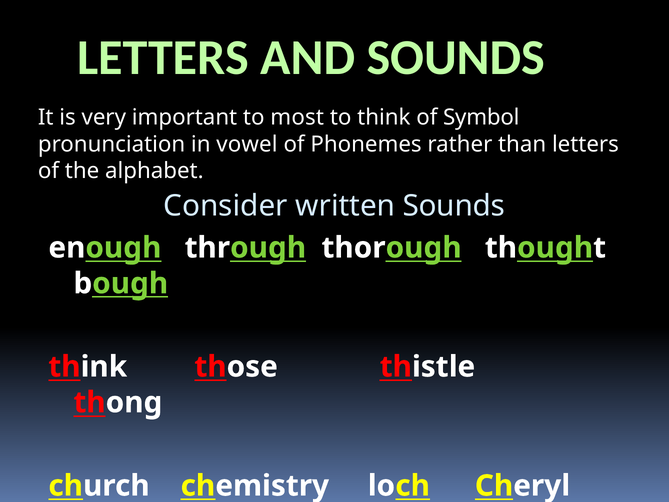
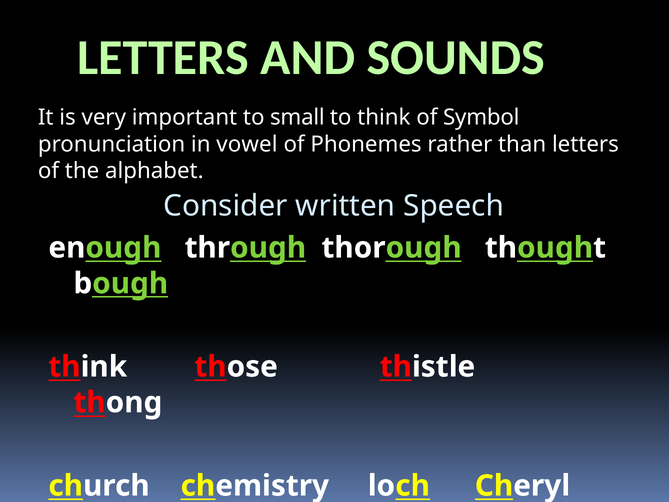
most: most -> small (297, 118)
written Sounds: Sounds -> Speech (454, 206)
